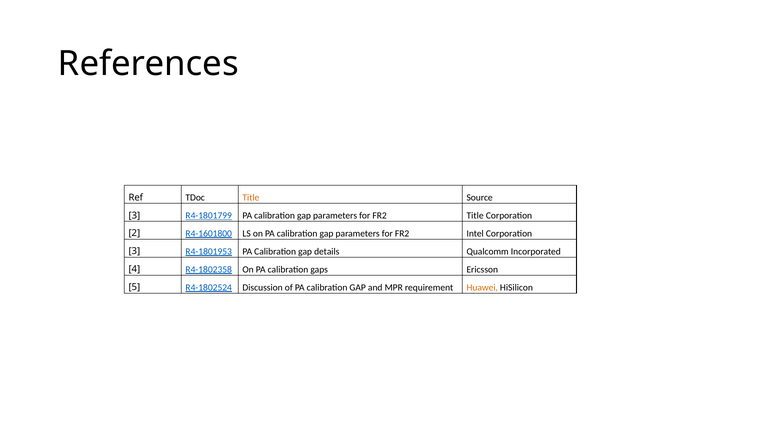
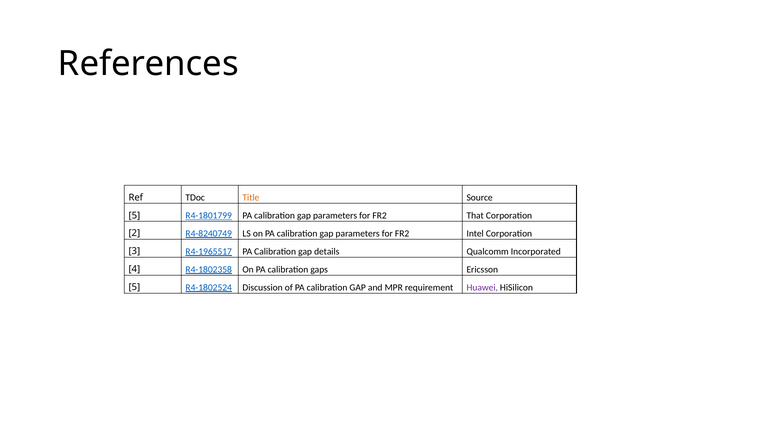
3: 3 -> 5 (134, 216)
FR2 Title: Title -> That (475, 216)
R4-1601800: R4-1601800 -> R4-8240749 (209, 234)
R4-1801953: R4-1801953 -> R4-1965517 (209, 252)
Huawei colour: orange -> purple (482, 288)
